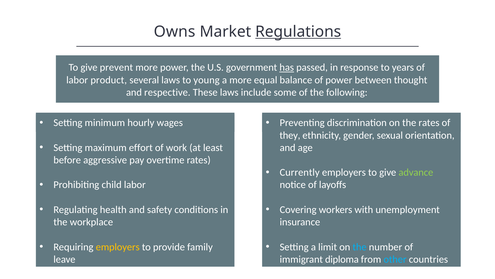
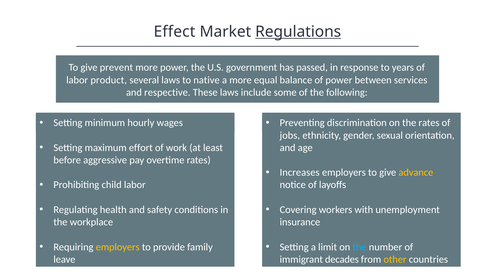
Owns: Owns -> Effect (175, 32)
has underline: present -> none (287, 67)
young: young -> native (207, 80)
thought: thought -> services (411, 80)
they: they -> jobs (290, 135)
Currently: Currently -> Increases (300, 172)
advance colour: light green -> yellow (416, 172)
diploma: diploma -> decades (342, 259)
other colour: light blue -> yellow (395, 259)
